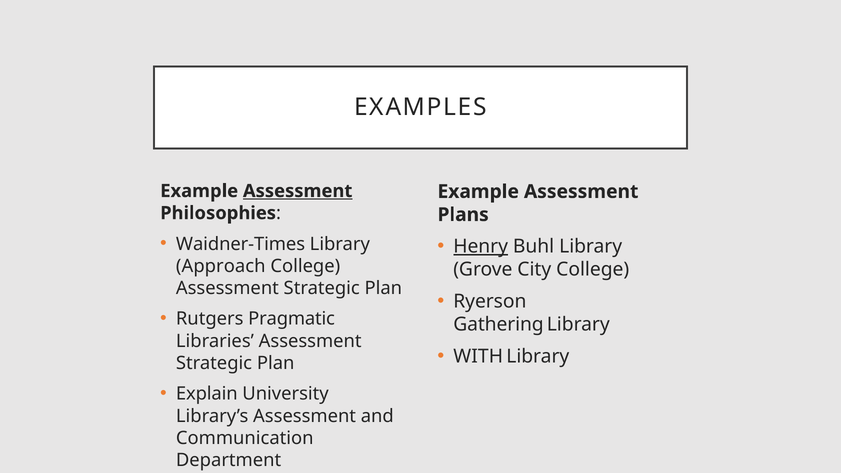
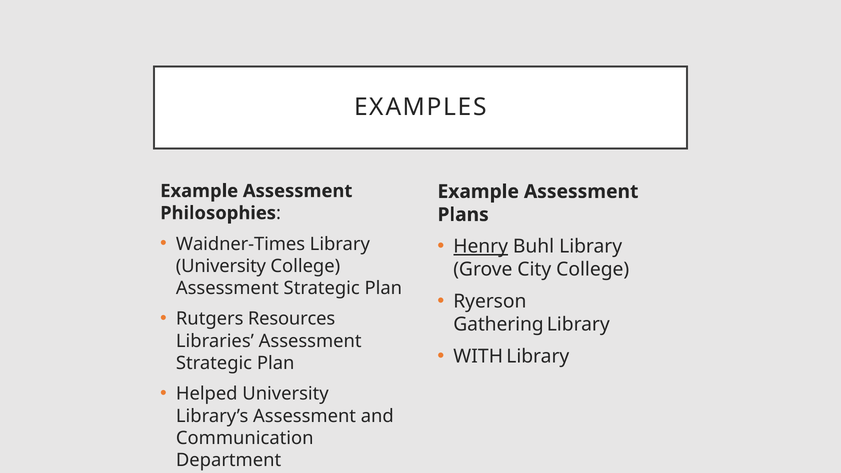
Assessment underline: present -> none (298, 191)
Approach: Approach -> University (221, 266)
Pragmatic: Pragmatic -> Resources (292, 319)
Explain: Explain -> Helped (207, 394)
